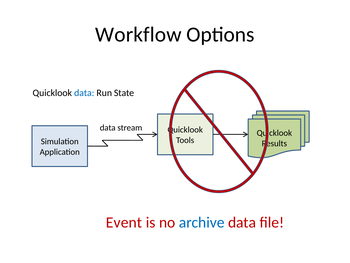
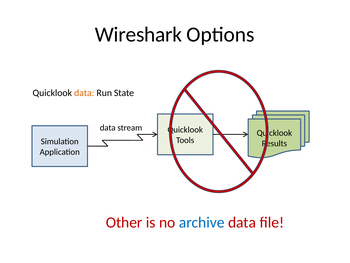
Workflow: Workflow -> Wireshark (139, 34)
data colour: blue -> orange (84, 93)
Event: Event -> Other (124, 222)
